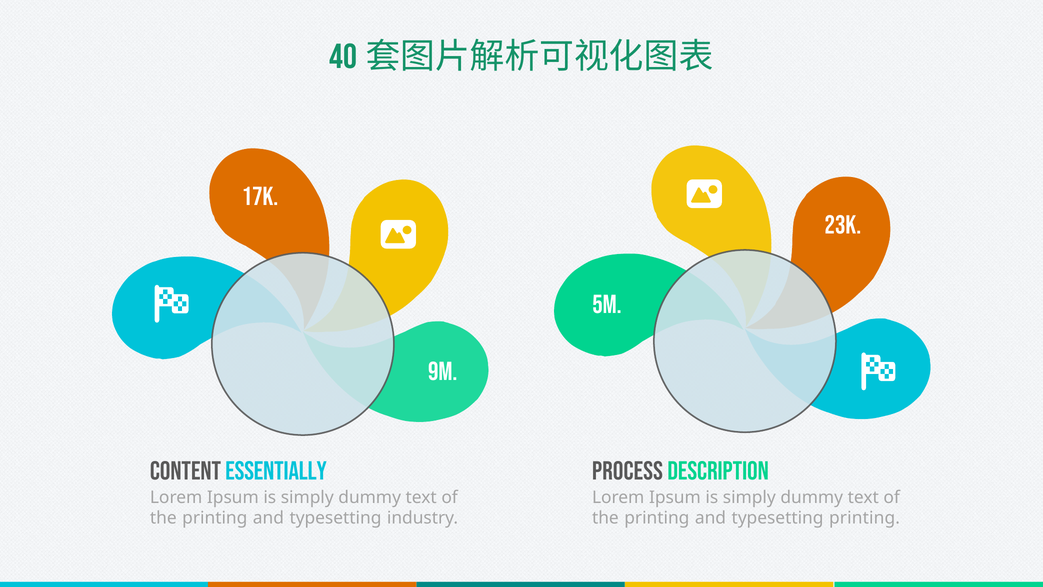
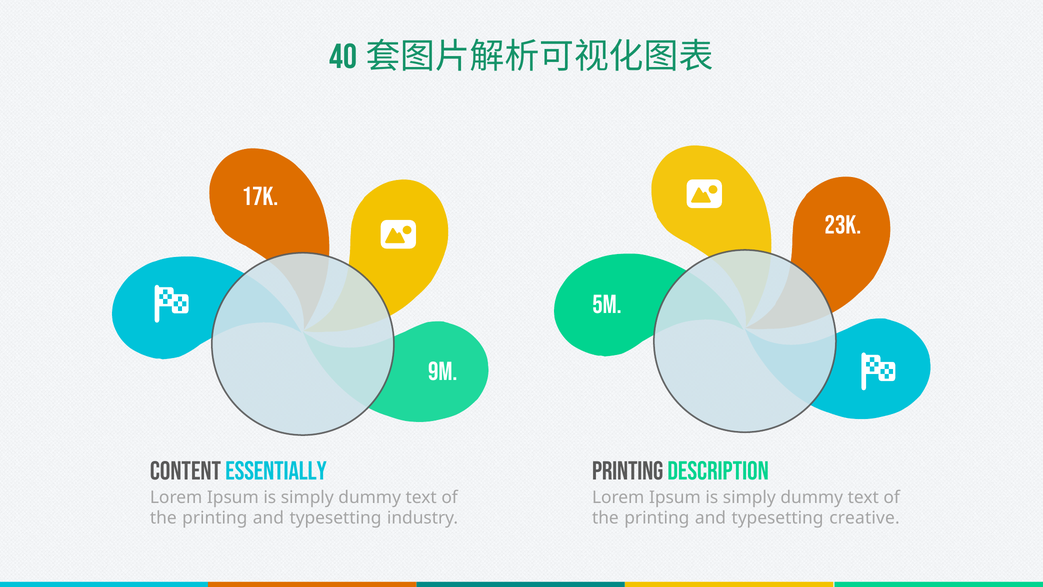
PROCESS: PROCESS -> PRINTING (628, 471)
typesetting printing: printing -> creative (864, 518)
